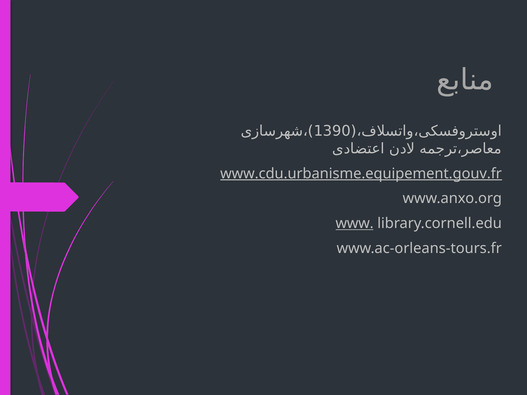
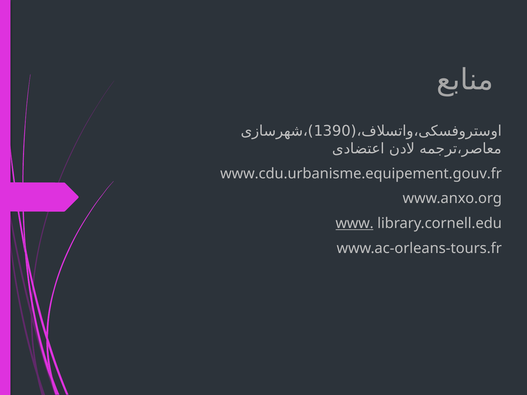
www.cdu.urbanisme.equipement.gouv.fr underline: present -> none (361, 174)
